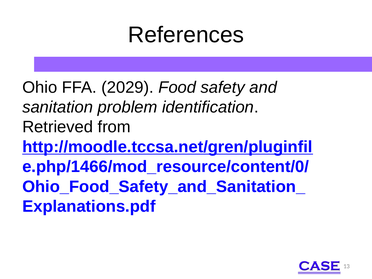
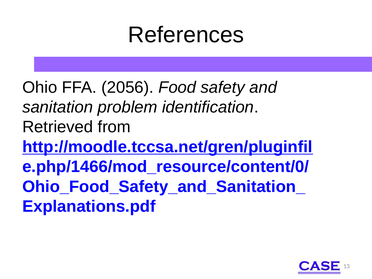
2029: 2029 -> 2056 (128, 87)
